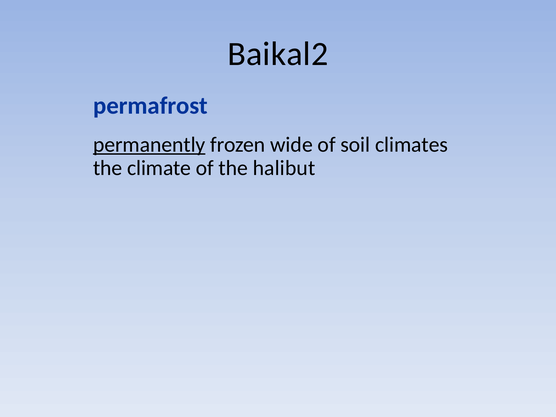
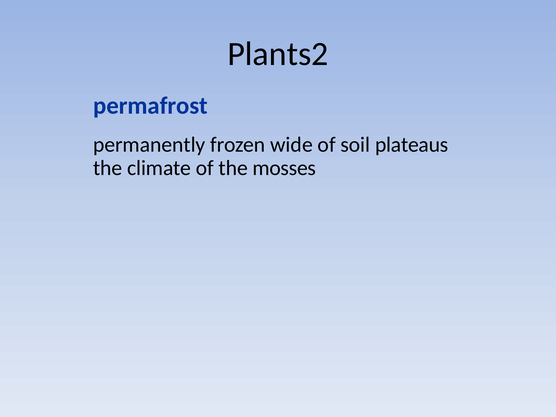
Baikal2: Baikal2 -> Plants2 (278, 54)
permanently underline: present -> none (149, 145)
climates: climates -> plateaus (412, 145)
halibut: halibut -> mosses (284, 168)
